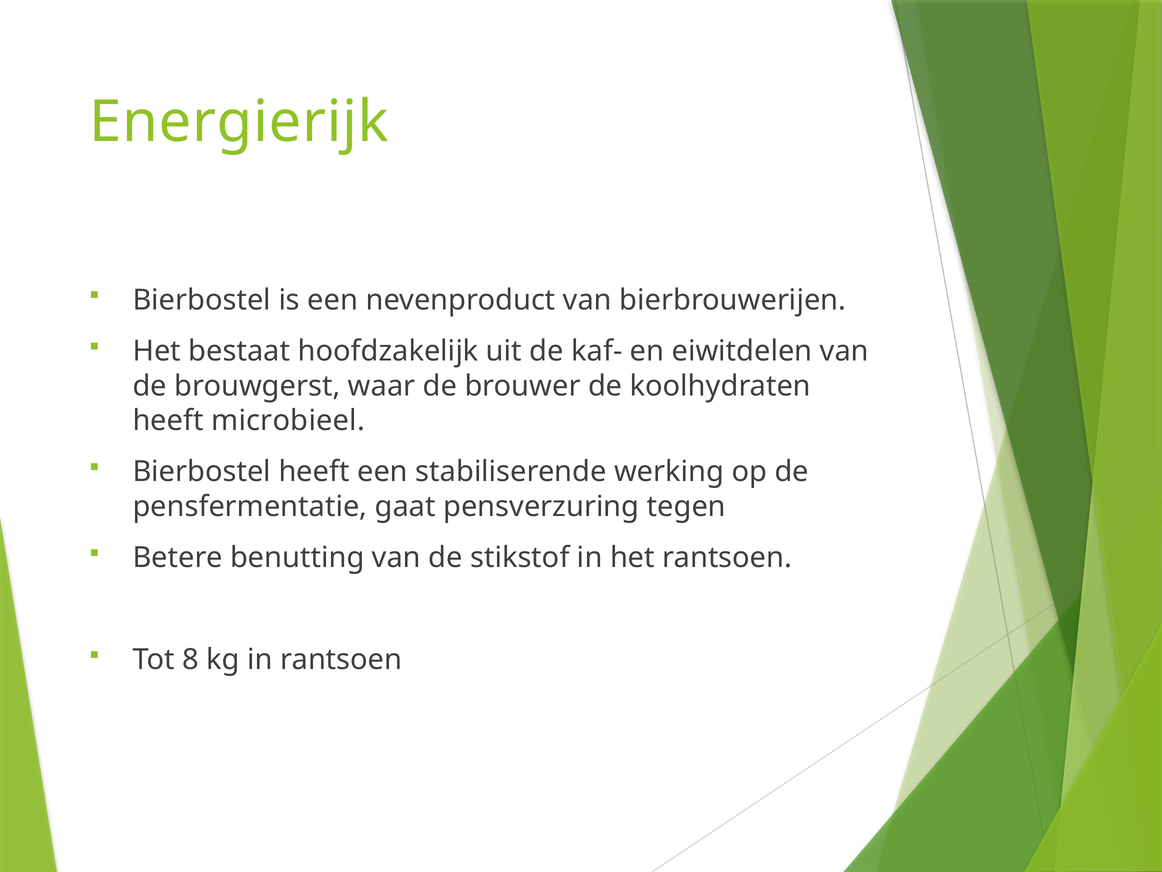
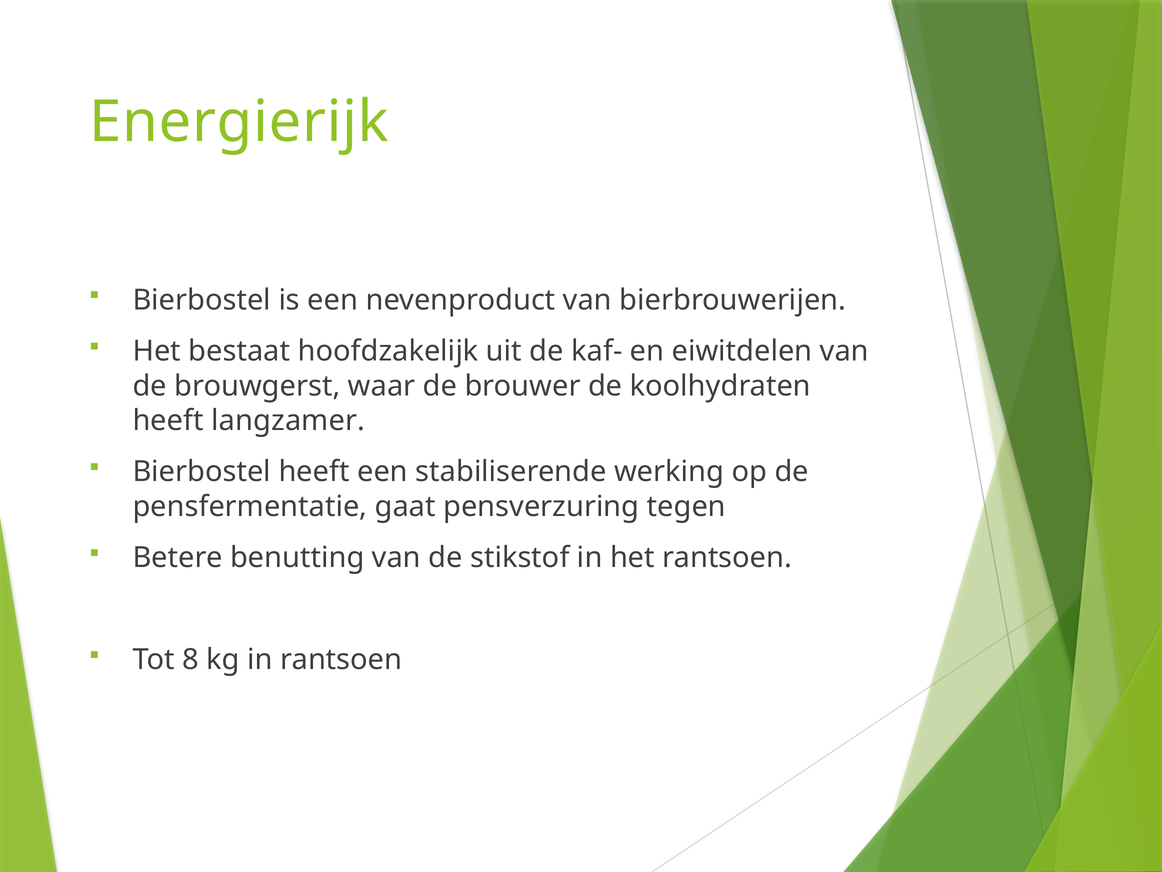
microbieel: microbieel -> langzamer (288, 421)
